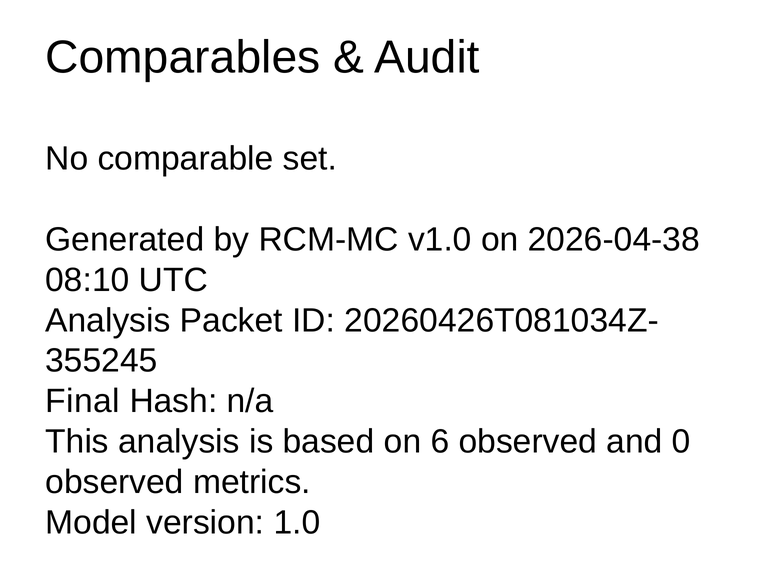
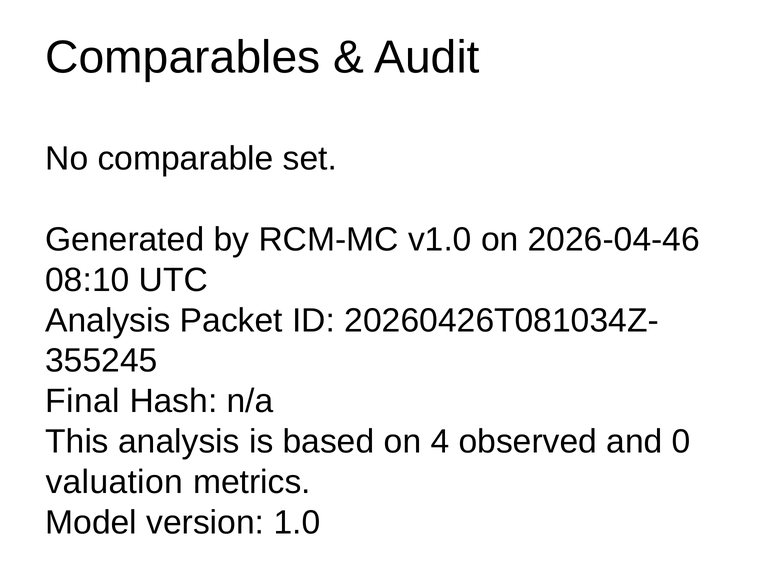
2026-04-38: 2026-04-38 -> 2026-04-46 (614, 240)
6: 6 -> 4 (440, 441)
observed: observed -> valuation (114, 482)
